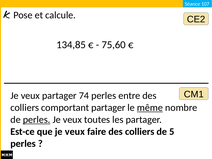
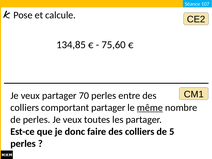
74: 74 -> 70 (84, 96)
perles underline: present -> none (37, 120)
que je veux: veux -> donc (75, 132)
